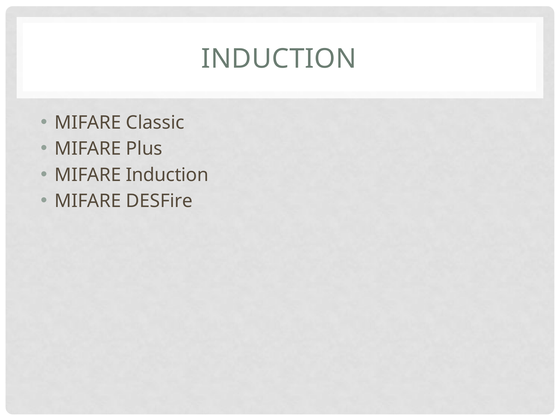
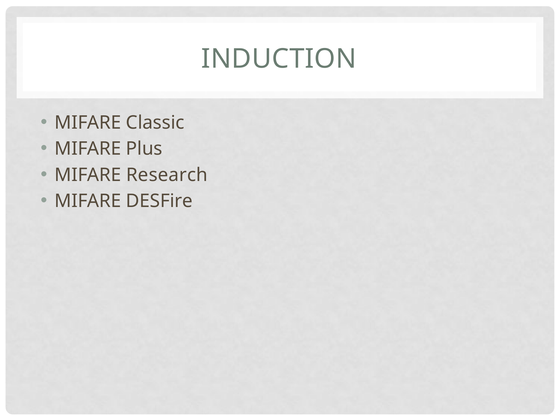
MIFARE Induction: Induction -> Research (167, 175)
